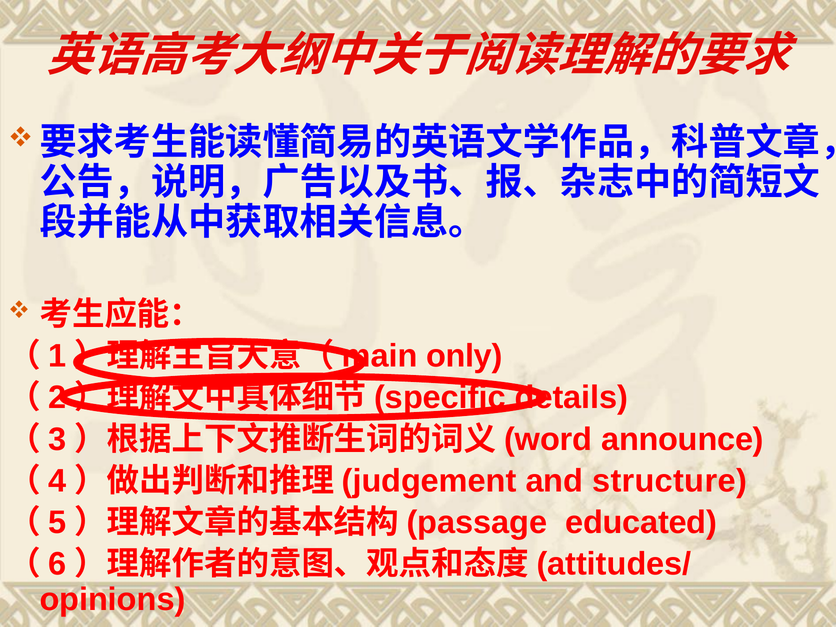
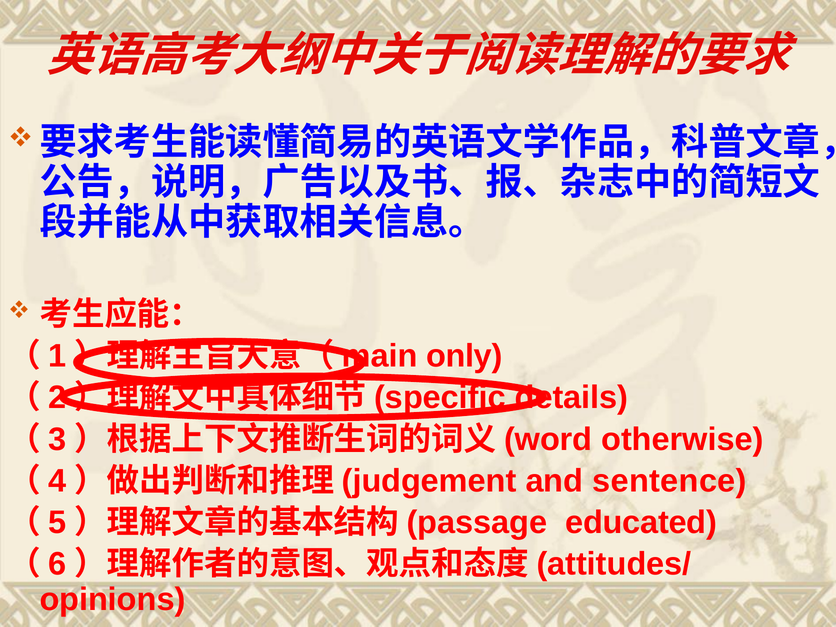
announce: announce -> otherwise (682, 439)
structure: structure -> sentence (670, 481)
